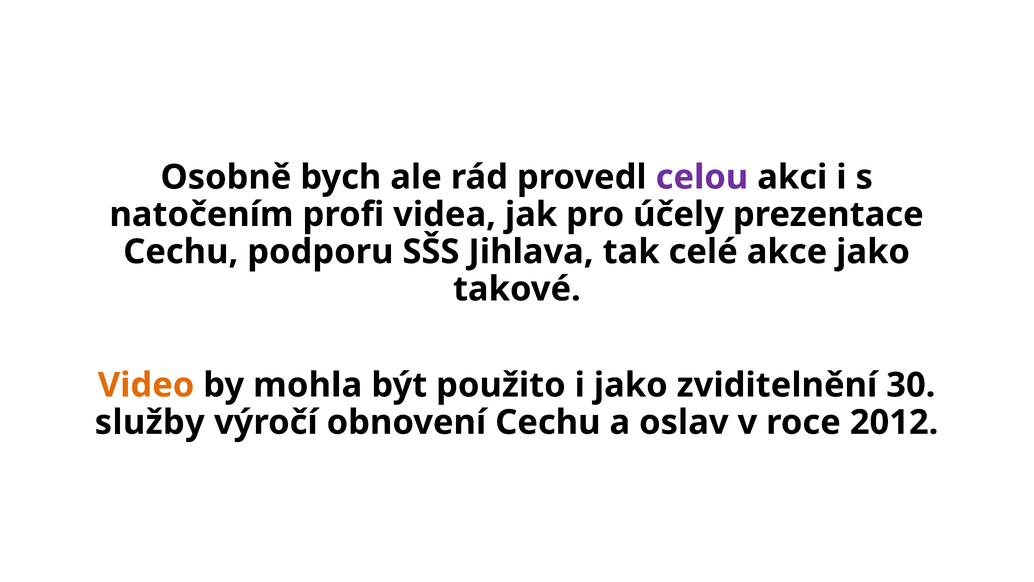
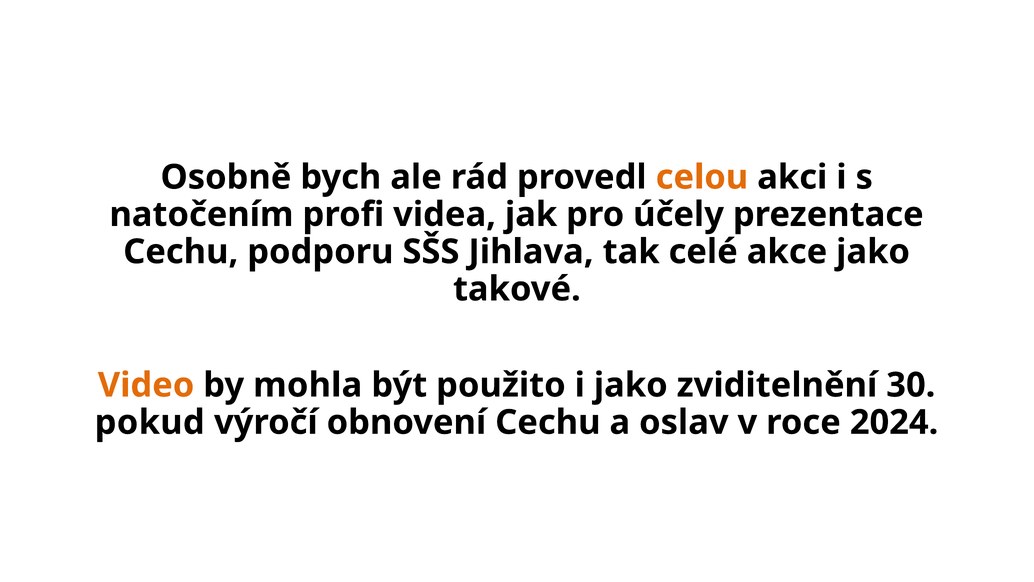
celou colour: purple -> orange (702, 177)
služby: služby -> pokud (150, 422)
2012: 2012 -> 2024 (894, 422)
